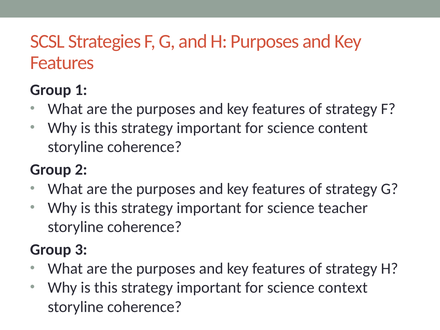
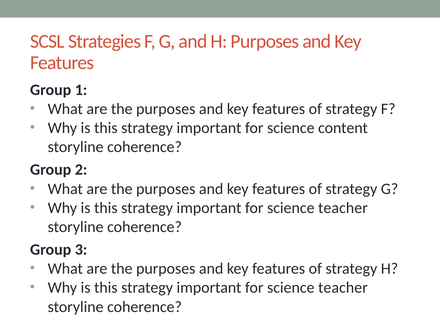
context: context -> teacher (343, 288)
